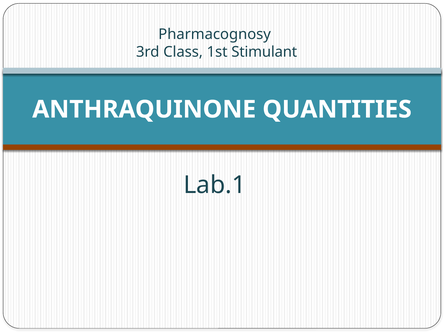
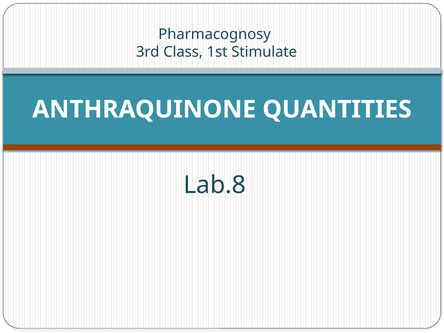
Stimulant: Stimulant -> Stimulate (264, 52)
Lab.1: Lab.1 -> Lab.8 (215, 185)
